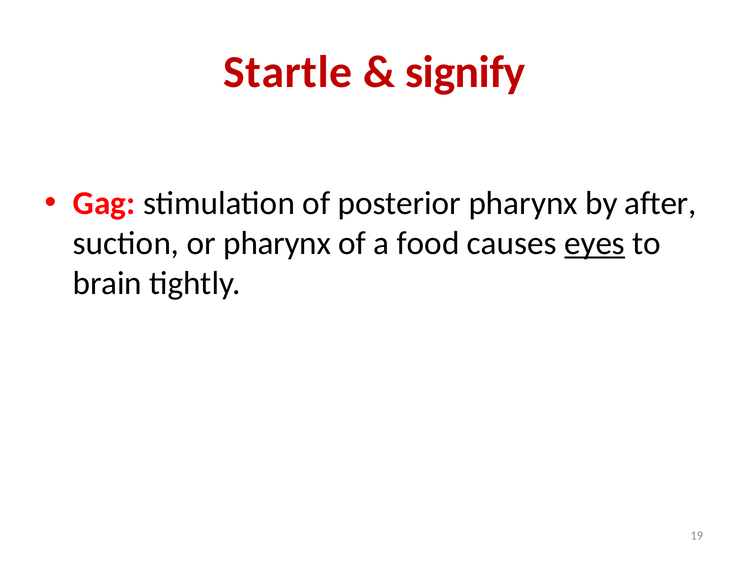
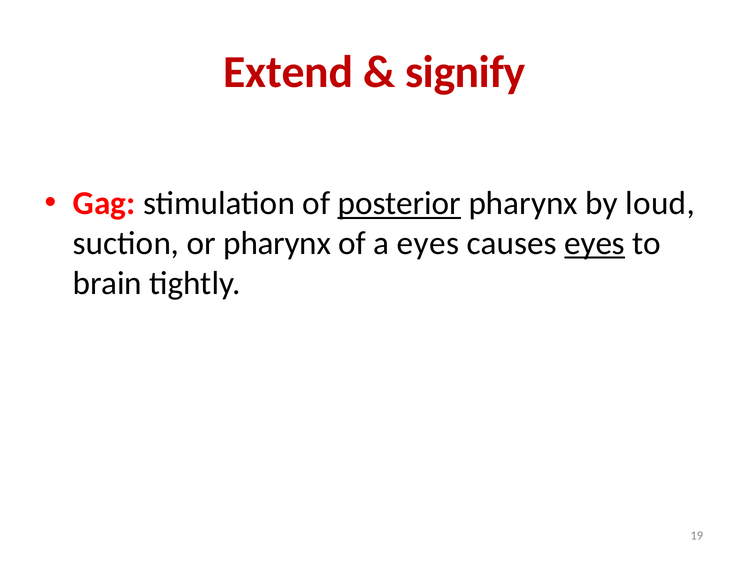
Startle: Startle -> Extend (288, 72)
posterior underline: none -> present (399, 203)
after: after -> loud (660, 203)
a food: food -> eyes (428, 243)
